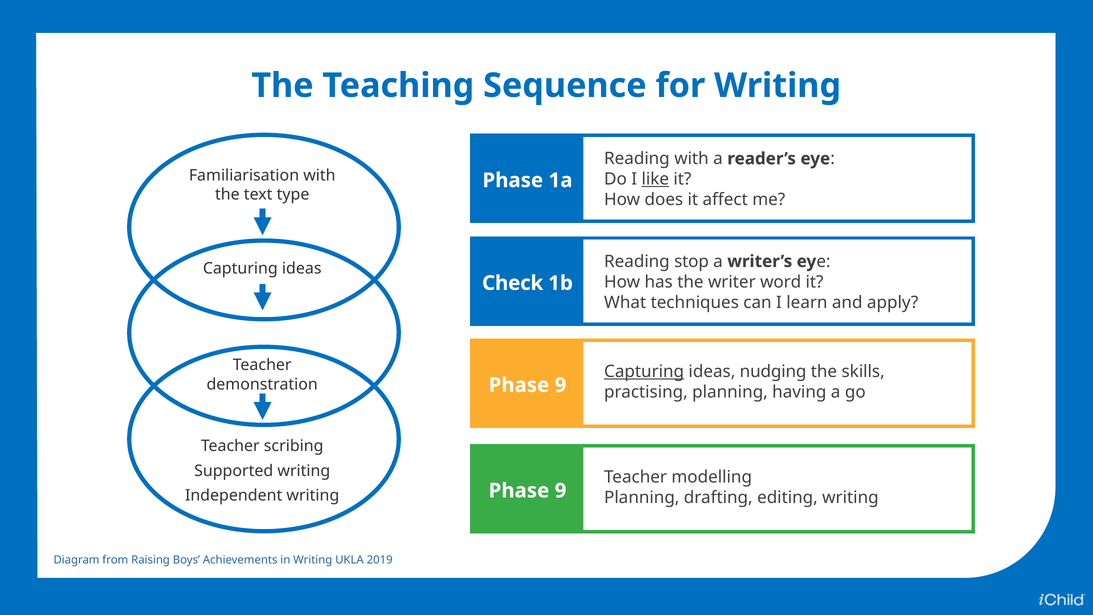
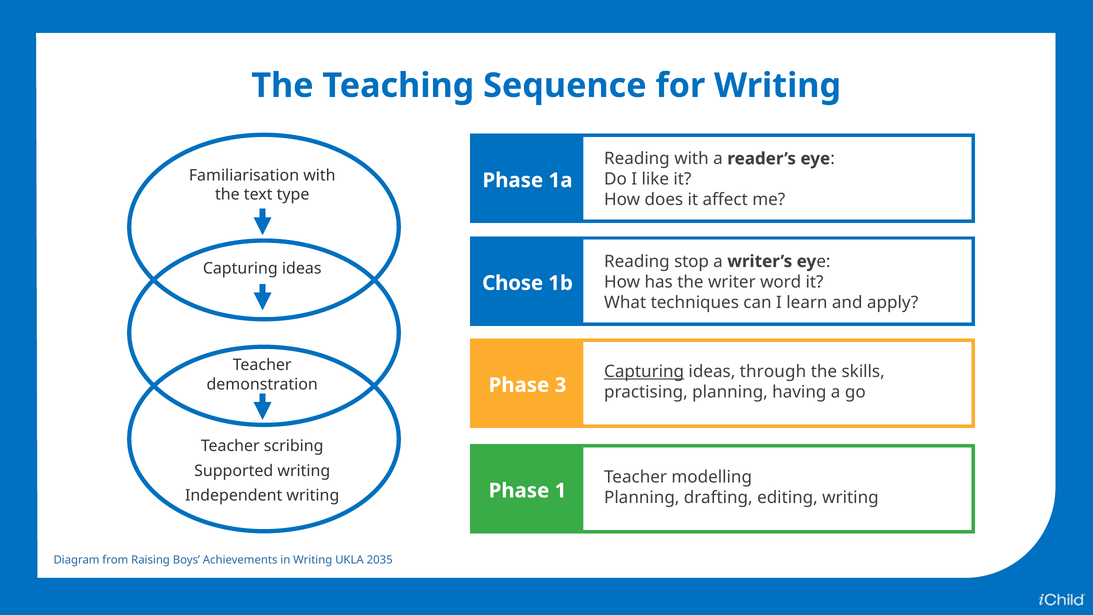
like underline: present -> none (655, 179)
Check: Check -> Chose (513, 283)
nudging: nudging -> through (773, 371)
9: 9 -> 3 (561, 385)
9: 9 -> 1 (561, 491)
2019: 2019 -> 2035 (380, 560)
